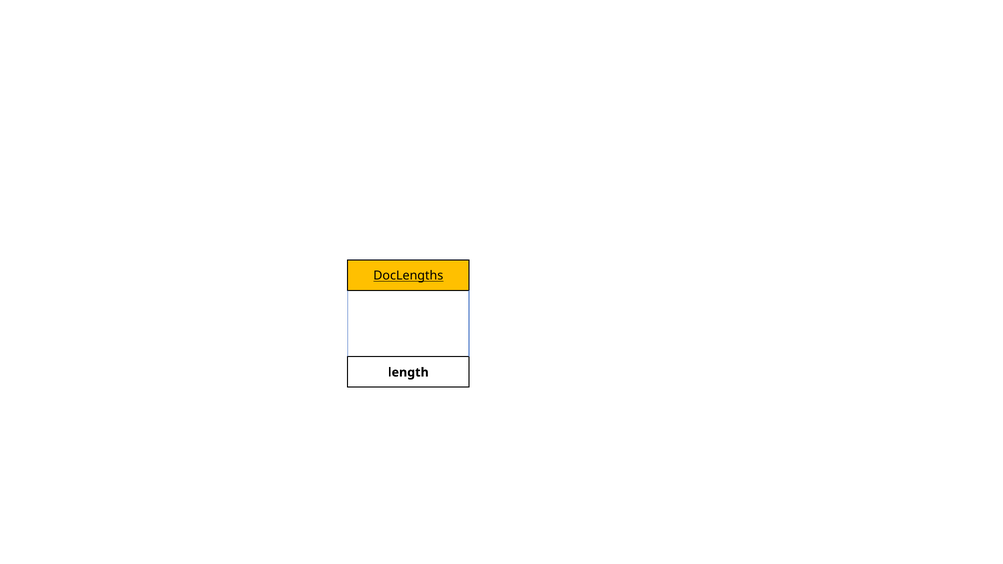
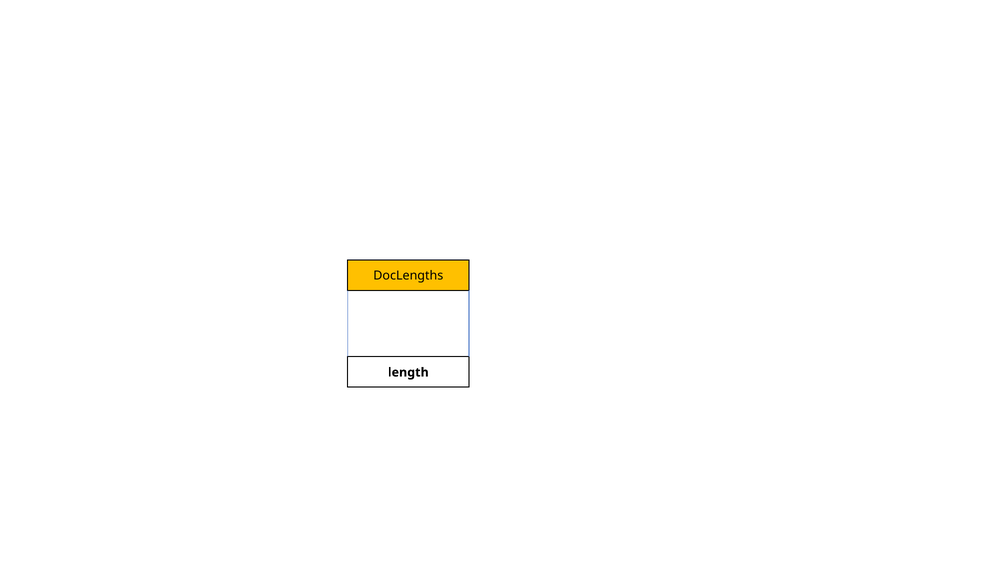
DocLengths underline: present -> none (408, 276)
